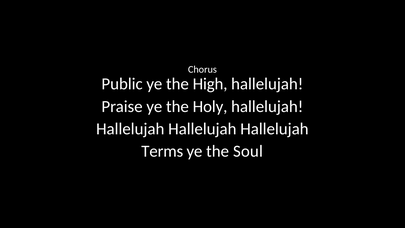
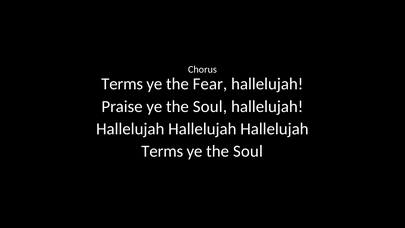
Public: Public -> Terms (122, 84)
High: High -> Fear (210, 84)
Praise ye the Holy: Holy -> Soul (210, 106)
